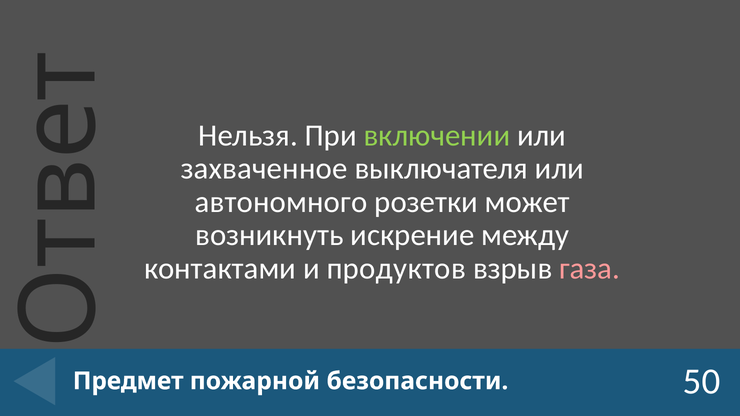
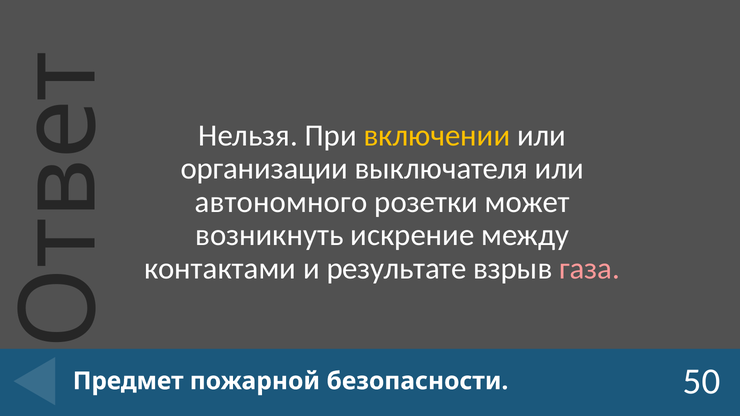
включении colour: light green -> yellow (437, 135)
захваченное: захваченное -> организации (264, 169)
продуктов: продуктов -> результате (397, 269)
